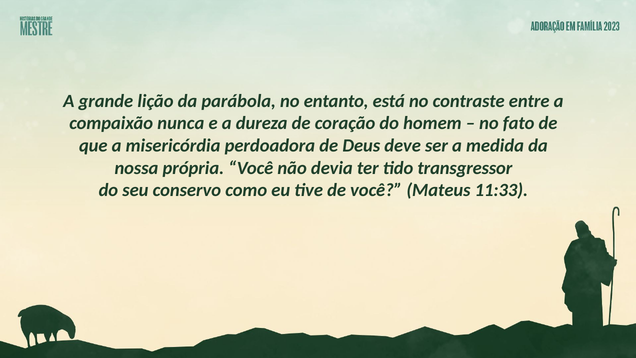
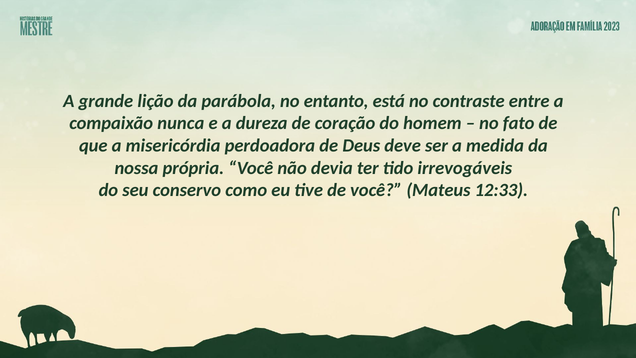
transgressor: transgressor -> irrevogáveis (465, 168)
11:33: 11:33 -> 12:33 (501, 190)
